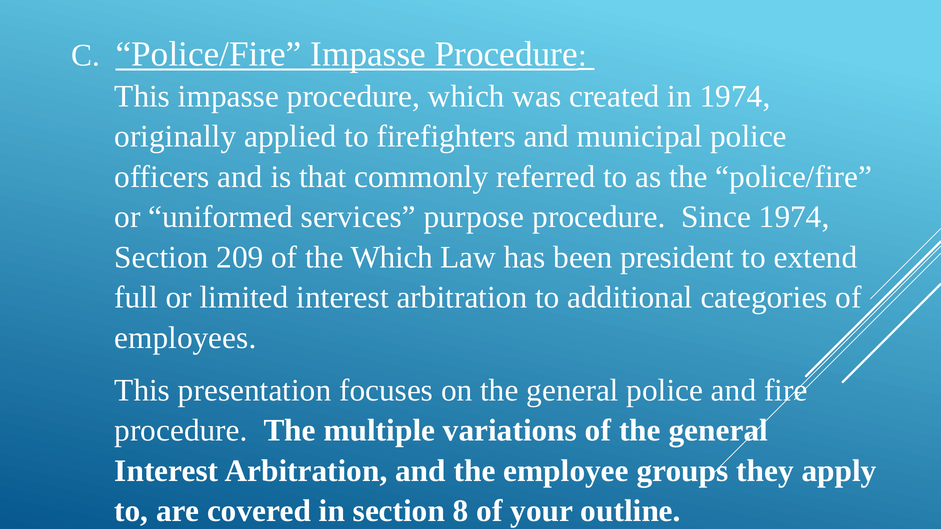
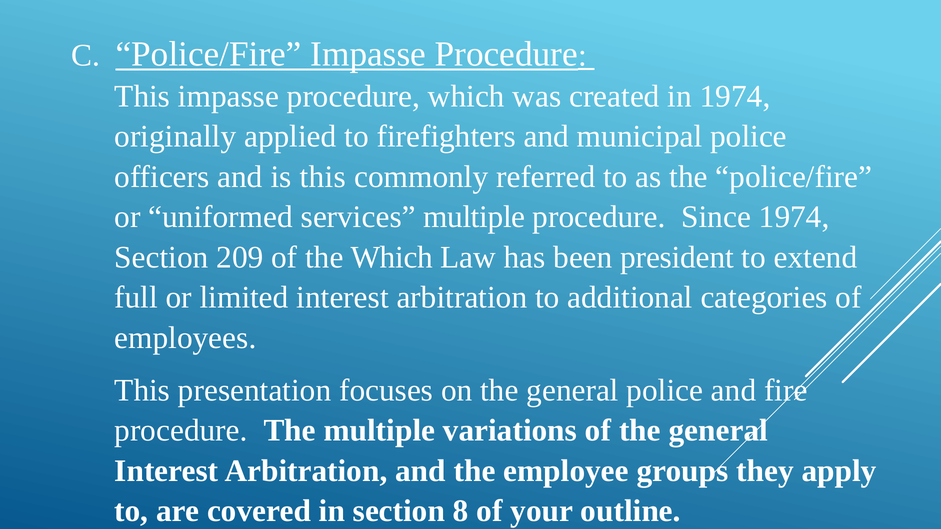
is that: that -> this (323, 177)
services purpose: purpose -> multiple (474, 217)
